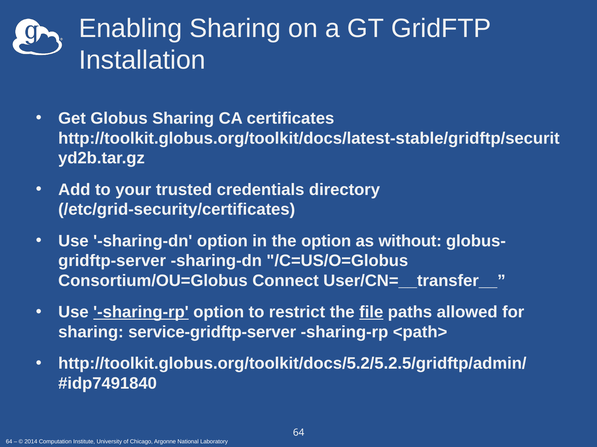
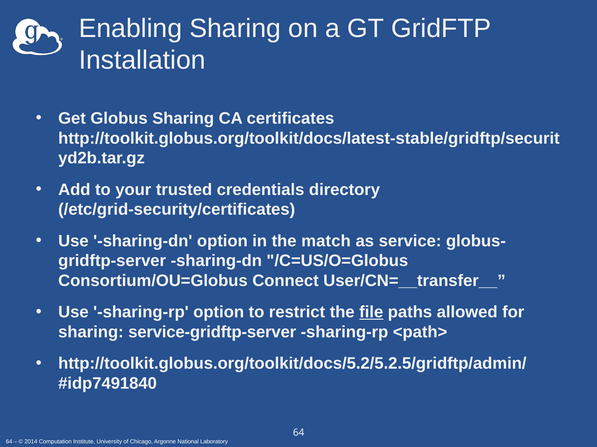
the option: option -> match (326, 241)
without: without -> service (410, 241)
sharing-rp underline: present -> none (141, 313)
